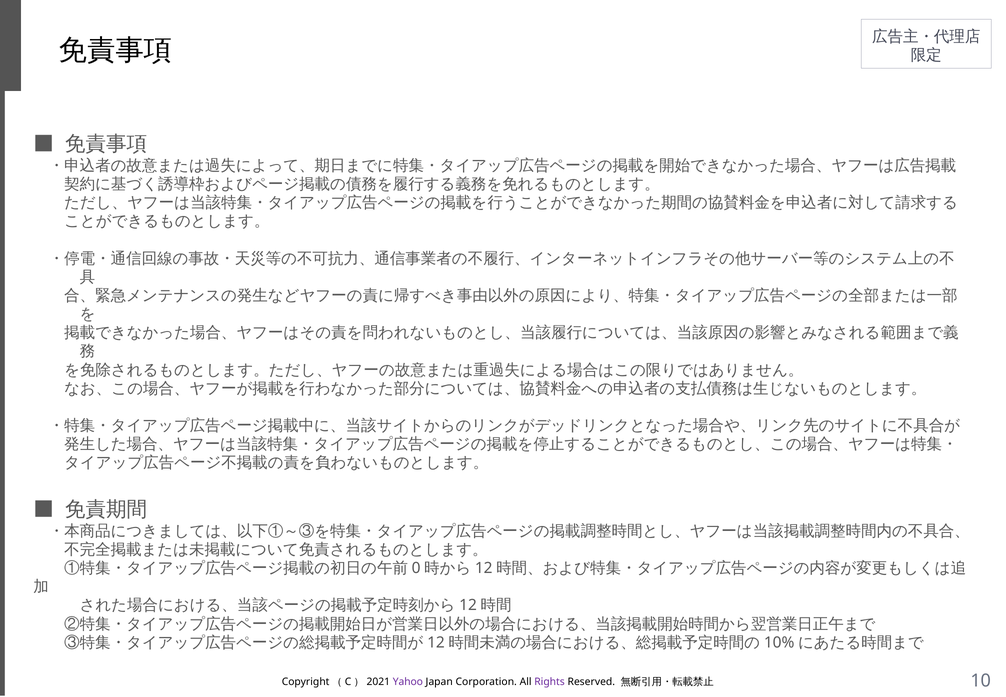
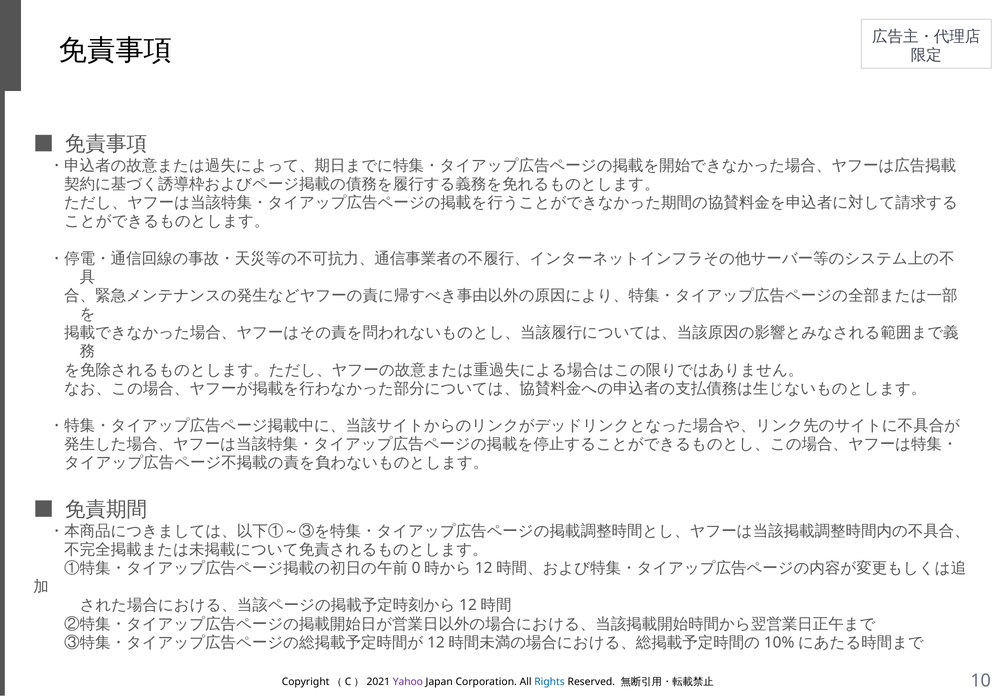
Rights colour: purple -> blue (550, 681)
